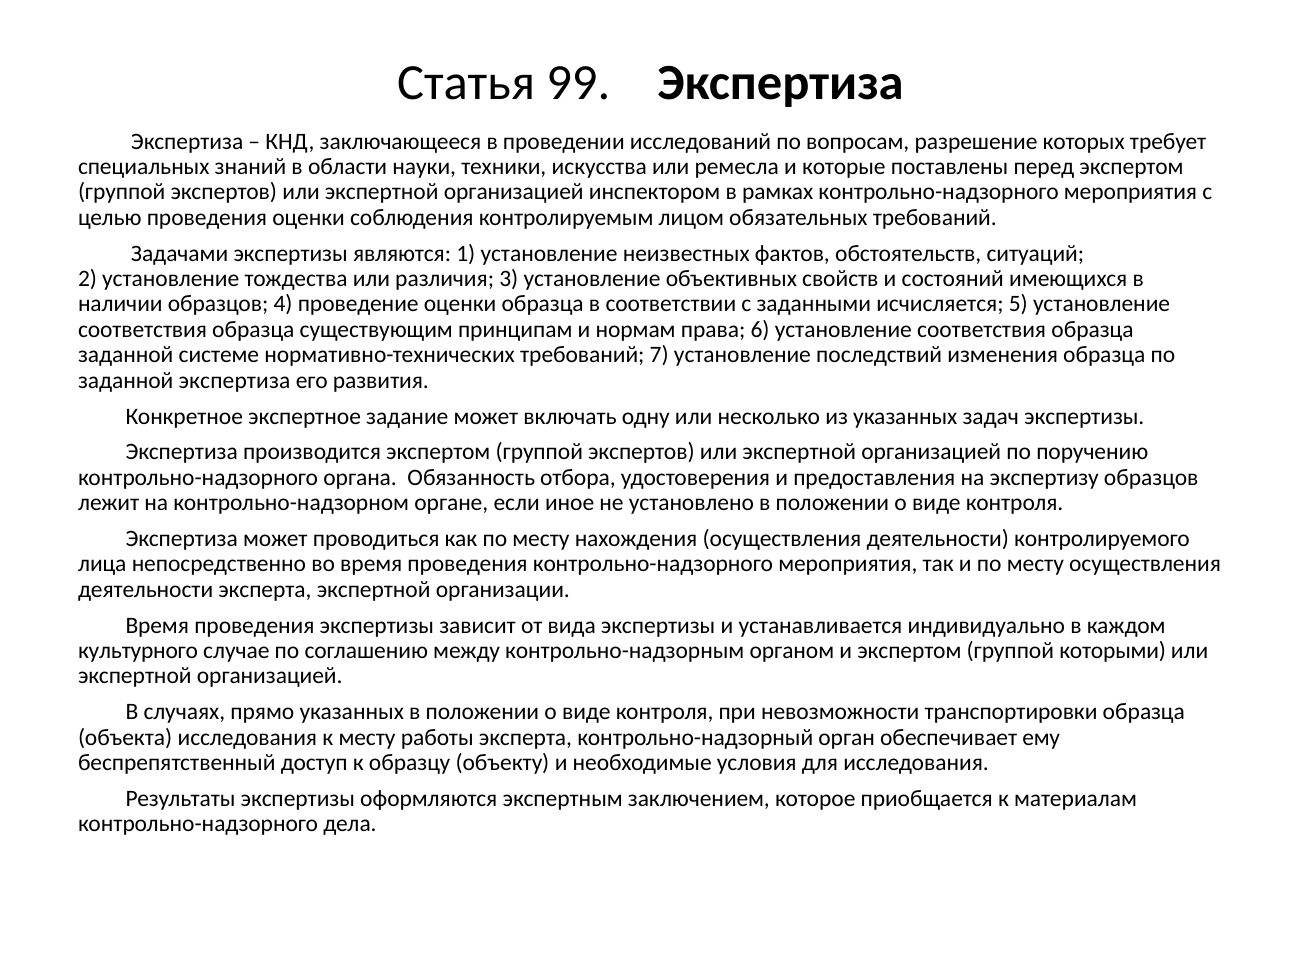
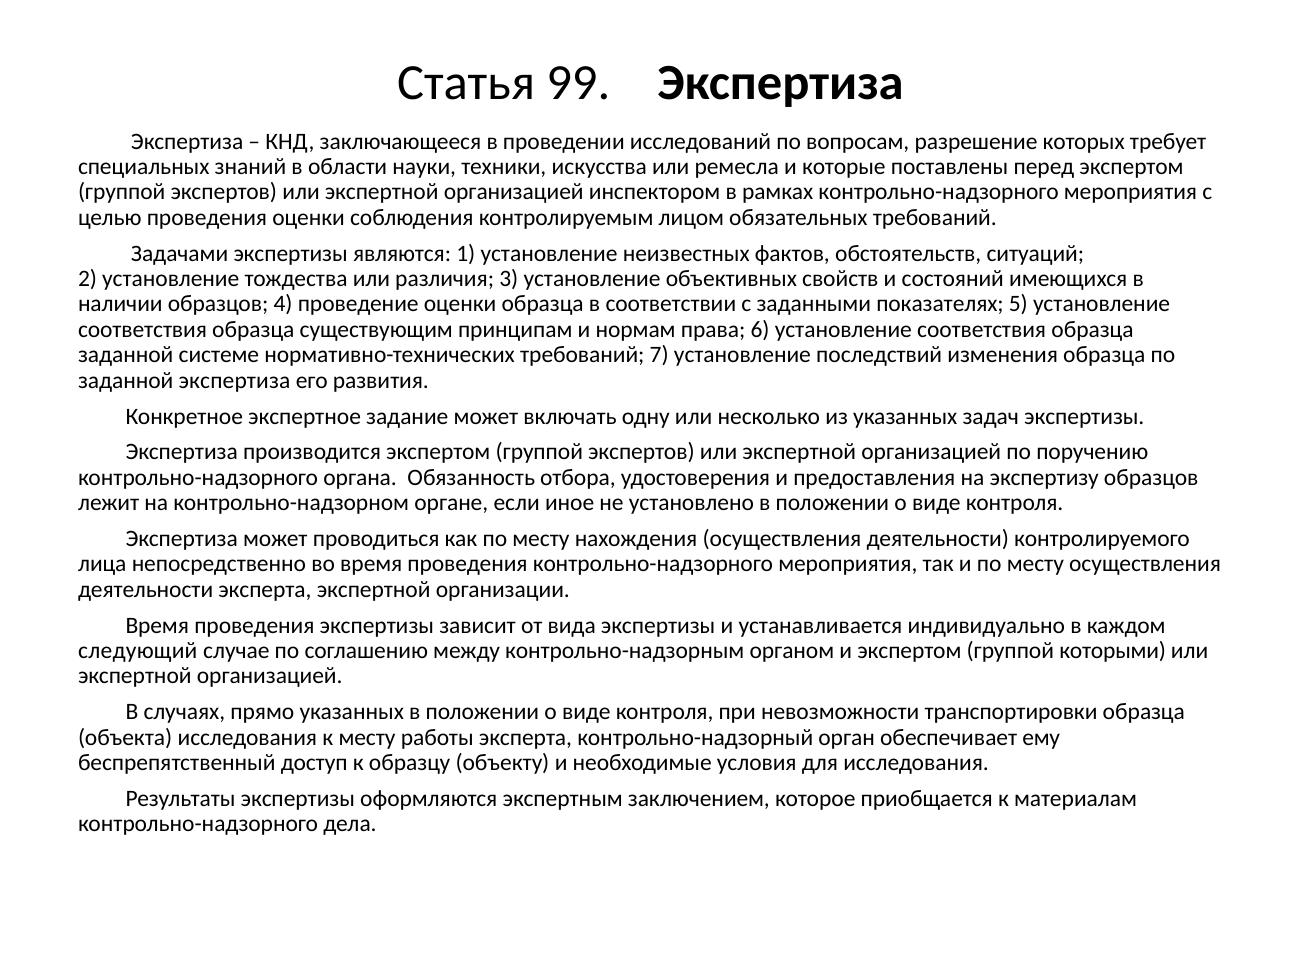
исчисляется: исчисляется -> показателях (940, 304)
культурного: культурного -> следующий (138, 651)
